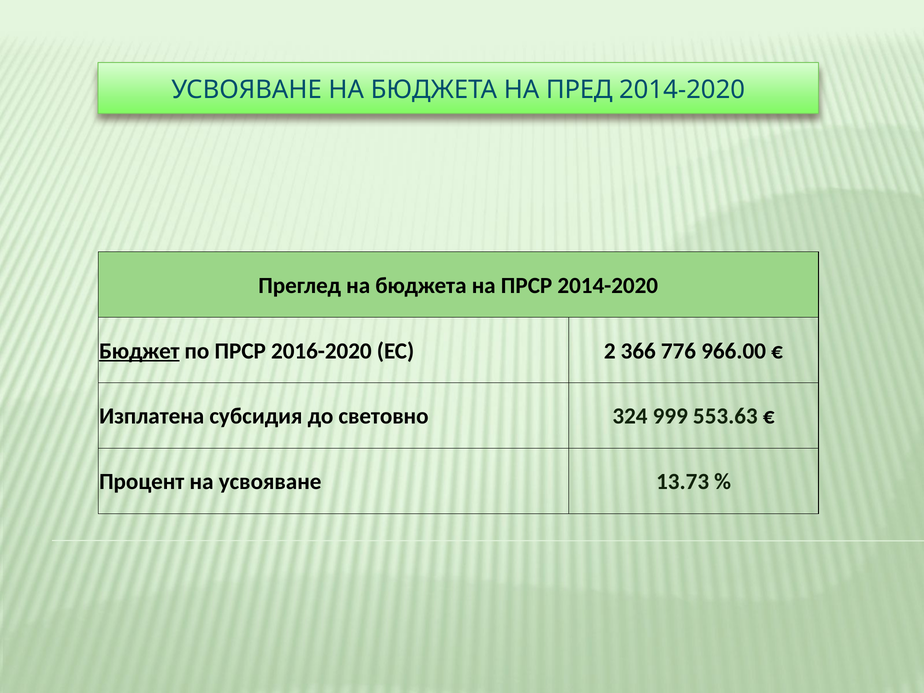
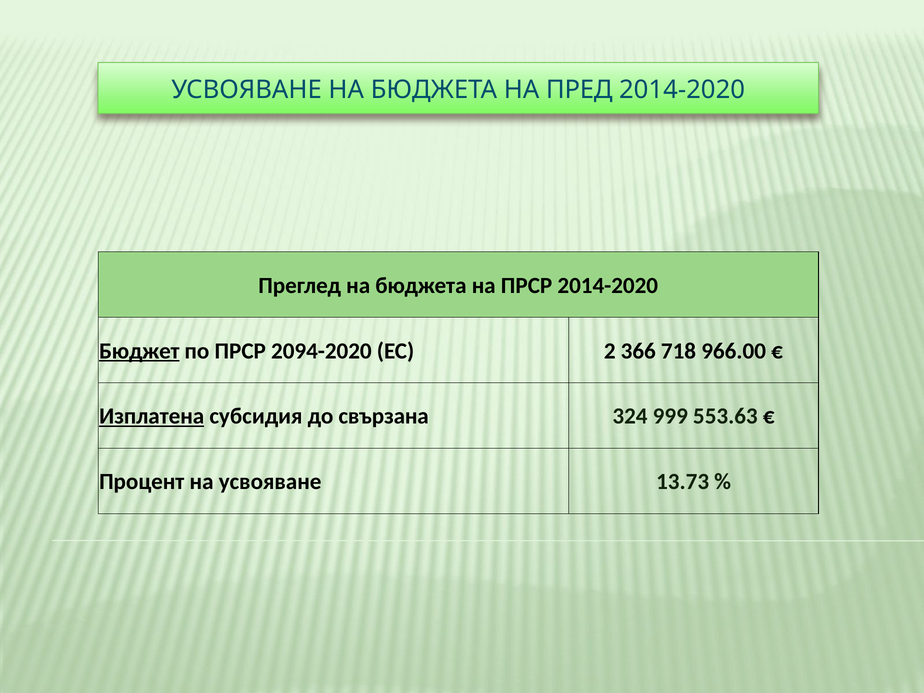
2016-2020: 2016-2020 -> 2094-2020 (321, 351)
776: 776 -> 718 (679, 351)
Изплатена underline: none -> present (152, 416)
световно: световно -> свързана (384, 416)
